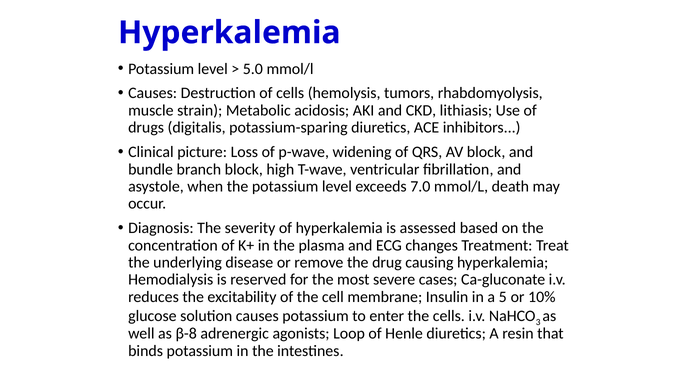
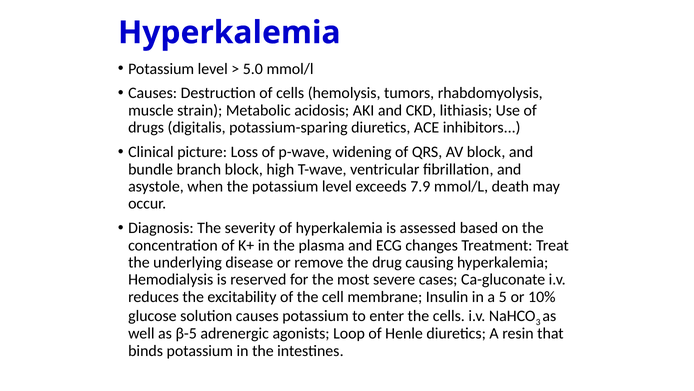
7.0: 7.0 -> 7.9 (420, 186)
β-8: β-8 -> β-5 (186, 333)
